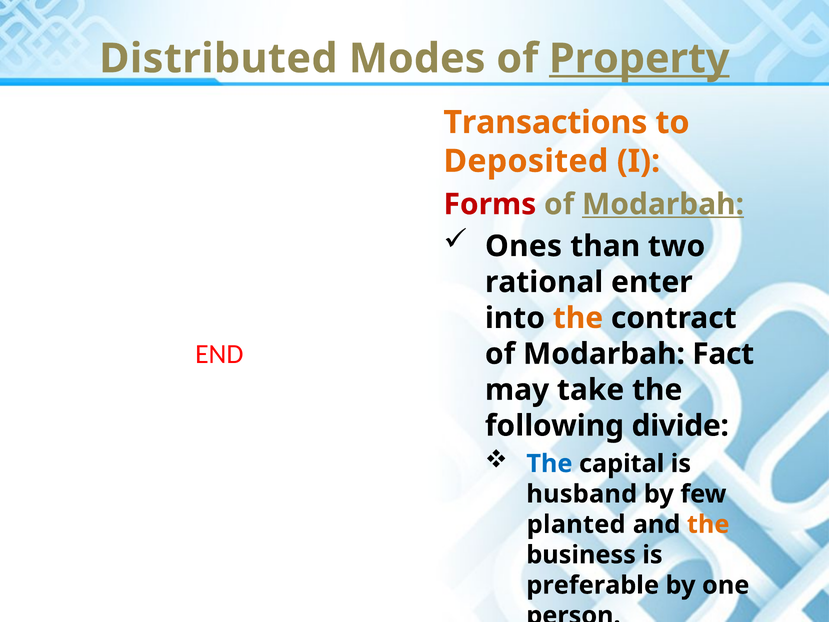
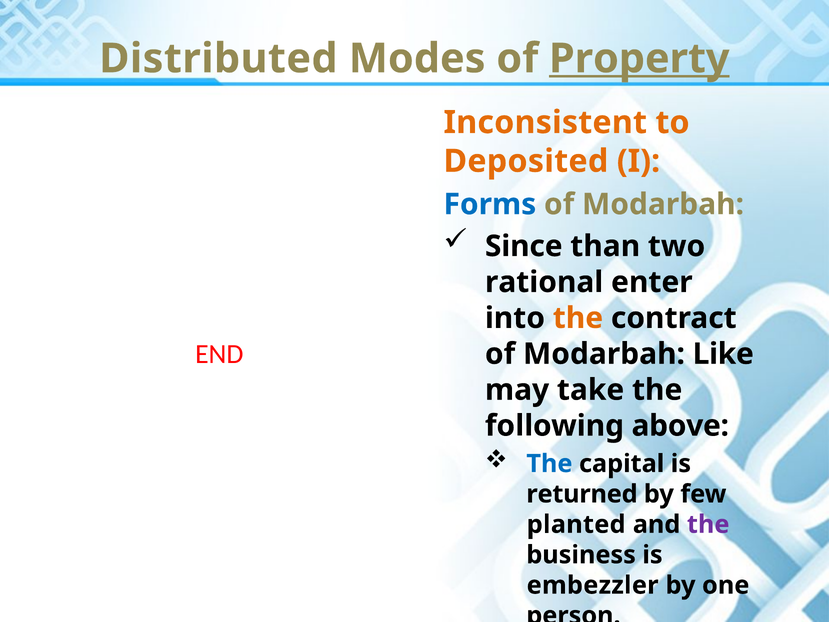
Transactions: Transactions -> Inconsistent (545, 122)
Forms colour: red -> blue (490, 204)
Modarbah underline: present -> none (663, 204)
Ones: Ones -> Since (524, 246)
Fact: Fact -> Like (723, 354)
divide: divide -> above (680, 426)
husband: husband -> returned (582, 494)
the colour: orange -> purple (708, 524)
preferable: preferable -> embezzler (593, 585)
